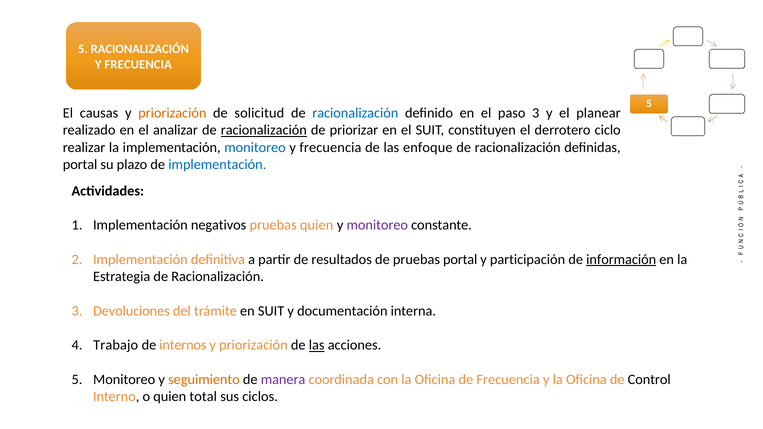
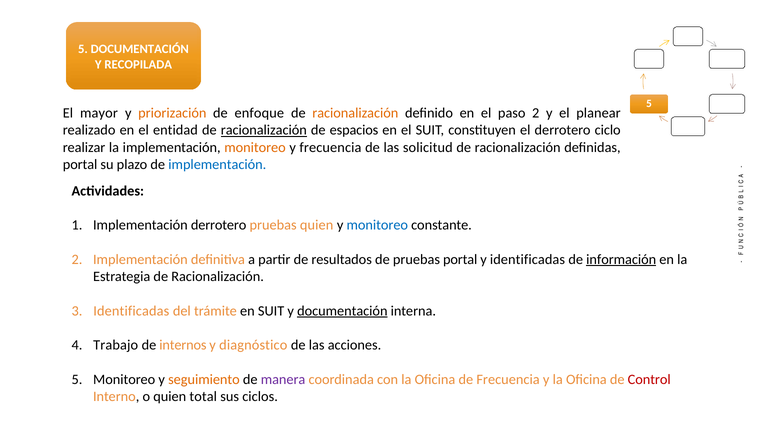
5 RACIONALIZACIÓN: RACIONALIZACIÓN -> DOCUMENTACIÓN (140, 49)
FRECUENCIA: FRECUENCIA -> RECOPILADA (138, 64)
causas: causas -> mayor (99, 113)
solicitud: solicitud -> enfoque (259, 113)
racionalización colour: blue -> orange (355, 113)
paso 3: 3 -> 2 (536, 113)
analizar: analizar -> entidad (175, 130)
priorizar: priorizar -> espacios (354, 130)
monitoreo colour: blue -> orange (255, 147)
enfoque: enfoque -> solicitud (428, 147)
Implementación negativos: negativos -> derrotero (219, 225)
monitoreo colour: purple -> blue (377, 225)
y participación: participación -> identificadas (527, 260)
Devoluciones: Devoluciones -> Identificadas (131, 311)
documentación underline: none -> present (342, 311)
priorización: priorización -> diagnóstico (253, 345)
las underline: present -> none (317, 345)
Control colour: black -> red (649, 380)
